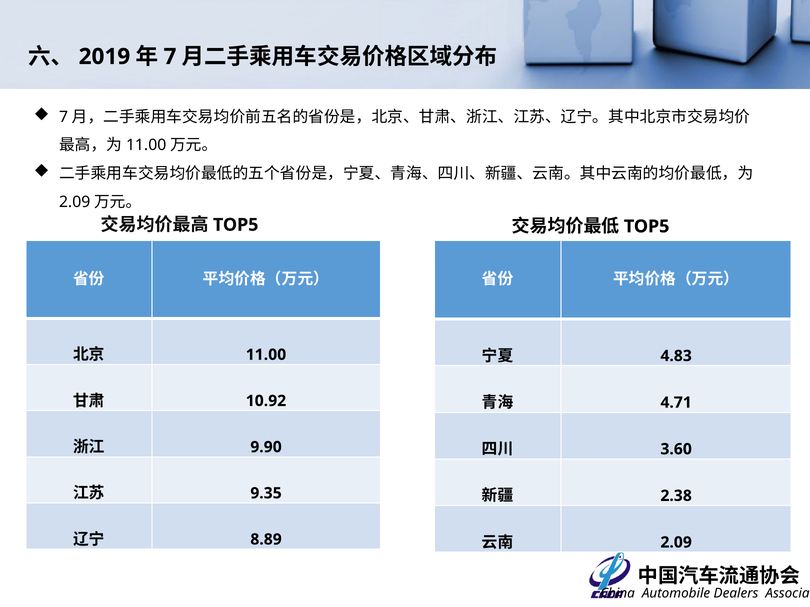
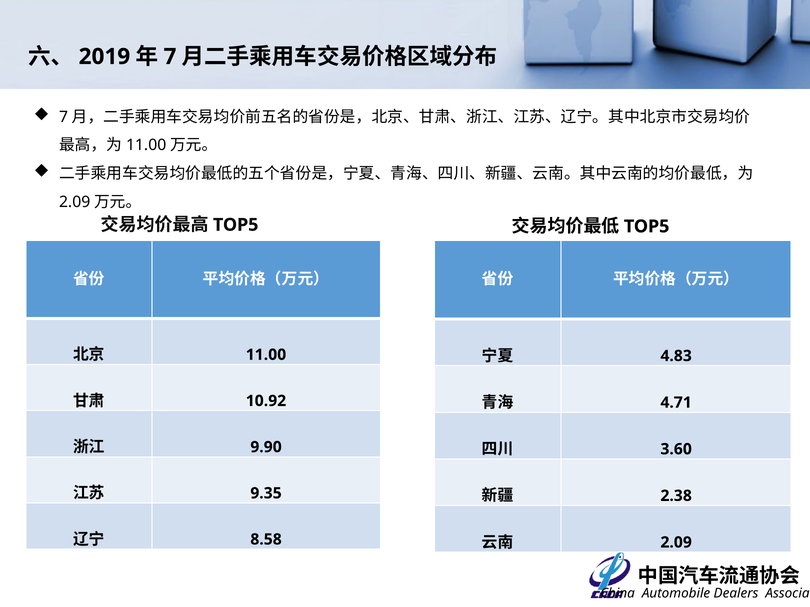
8.89: 8.89 -> 8.58 (266, 540)
